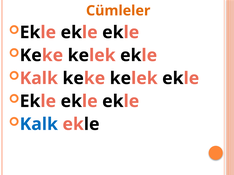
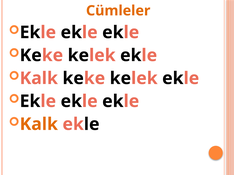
Kalk colour: blue -> orange (39, 125)
